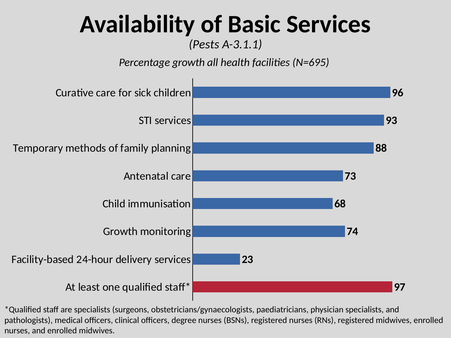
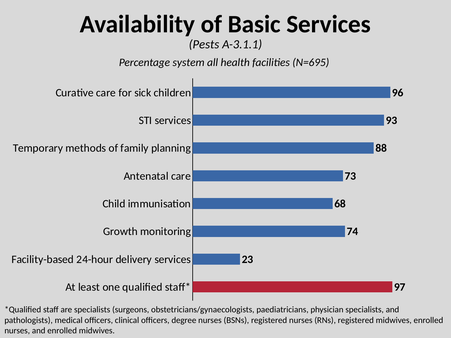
Percentage growth: growth -> system (189, 62)
